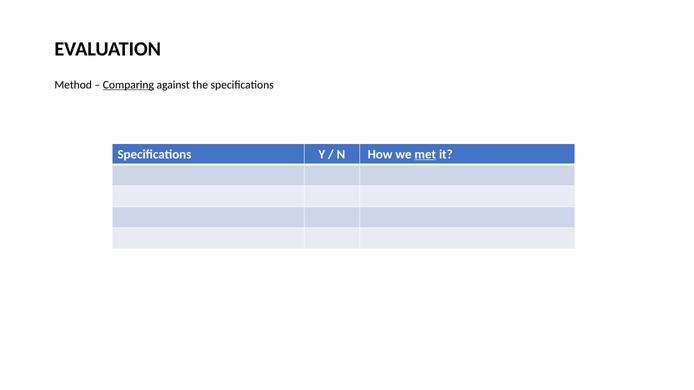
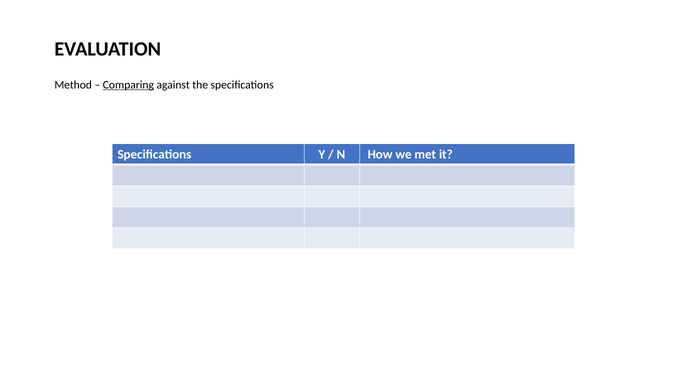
met underline: present -> none (425, 154)
